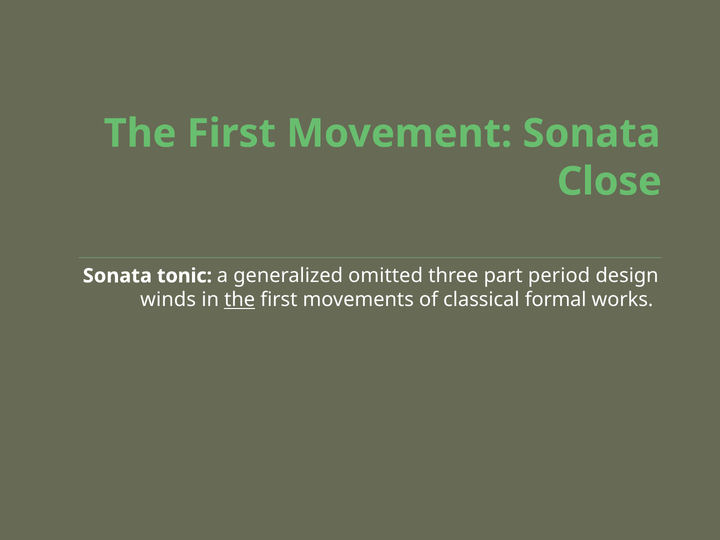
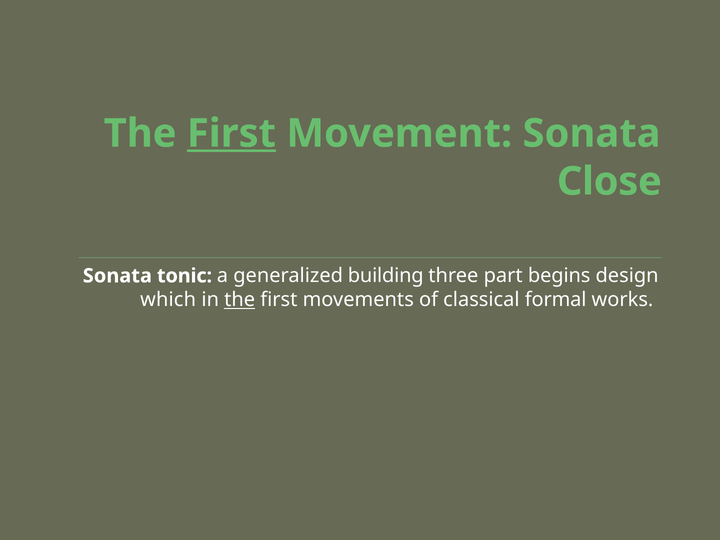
First underline: none -> present (231, 134)
omitted: omitted -> building (386, 276)
period: period -> begins (559, 276)
winds: winds -> which (168, 300)
